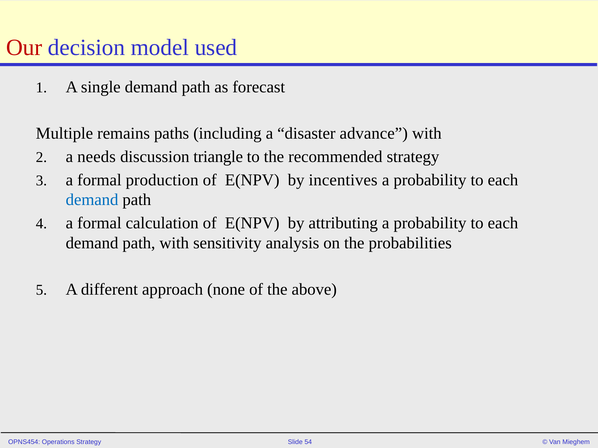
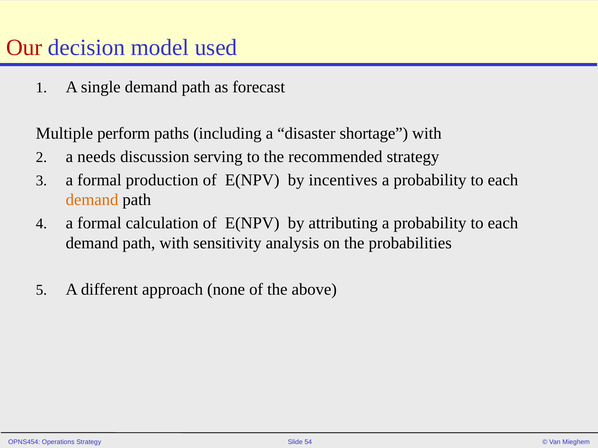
remains: remains -> perform (124, 134)
advance: advance -> shortage (374, 134)
triangle: triangle -> serving (218, 157)
demand colour: blue -> orange (92, 200)
